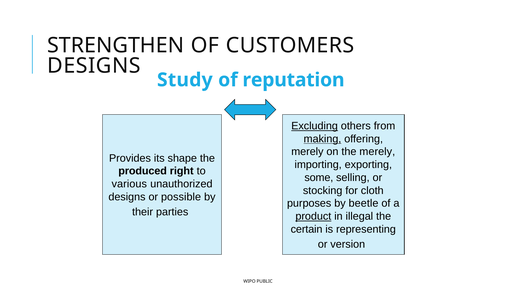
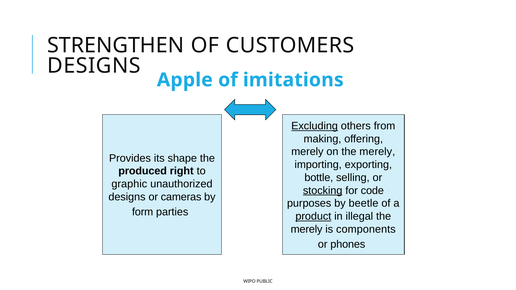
Study: Study -> Apple (185, 80)
reputation: reputation -> imitations (293, 80)
making underline: present -> none (322, 139)
some: some -> bottle (319, 178)
various: various -> graphic (129, 184)
stocking underline: none -> present (323, 191)
cloth: cloth -> code (372, 191)
possible: possible -> cameras (181, 197)
their: their -> form (143, 212)
certain: certain -> merely (307, 229)
representing: representing -> components (366, 229)
version: version -> phones (348, 244)
